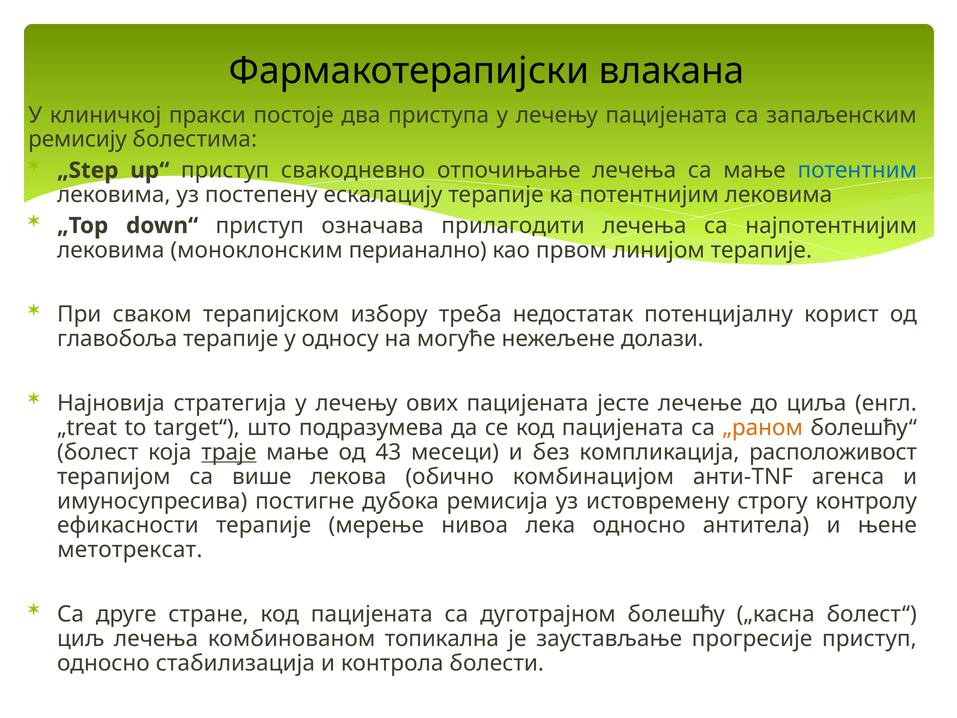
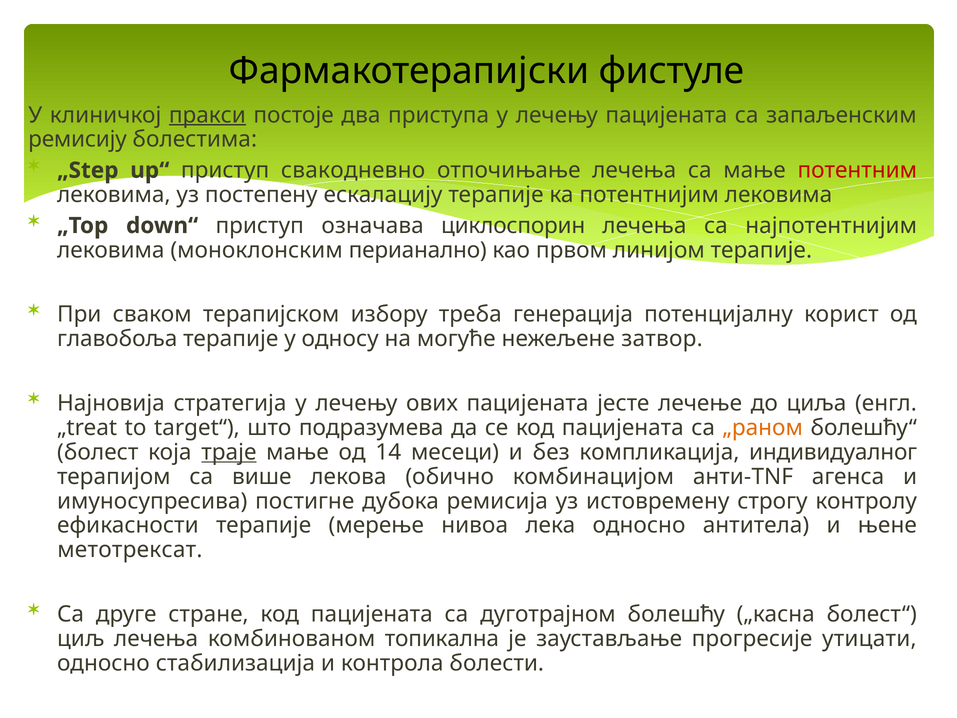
влакана: влакана -> фистуле (672, 71)
пракси underline: none -> present (207, 115)
потентним colour: blue -> red (857, 170)
прилагодити: прилагодити -> циклоспорин (513, 226)
недостатак: недостатак -> генерација (573, 314)
долази: долази -> затвор (662, 339)
43: 43 -> 14 (388, 452)
расположивост: расположивост -> индивидуалног (833, 452)
прогресије приступ: приступ -> утицати (869, 639)
